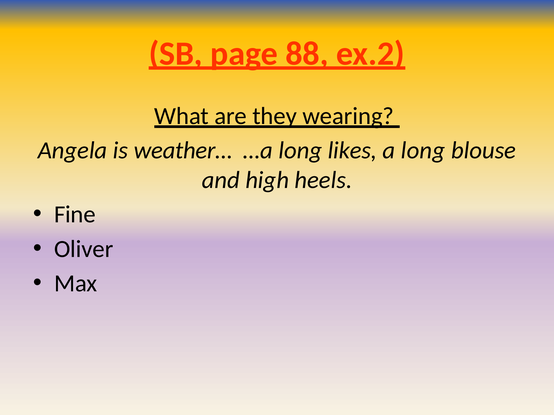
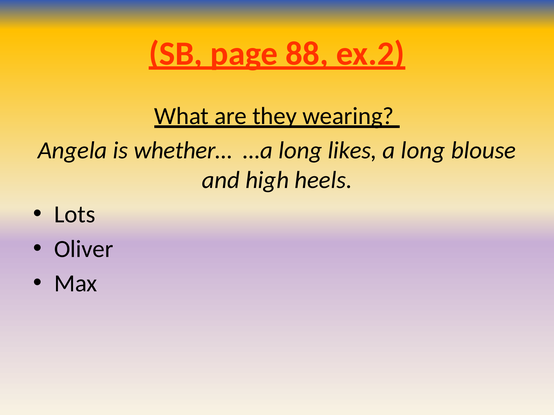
weather…: weather… -> whether… (183, 151)
Fine: Fine -> Lots (75, 215)
